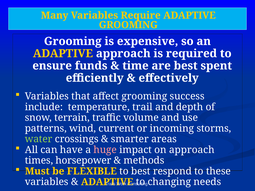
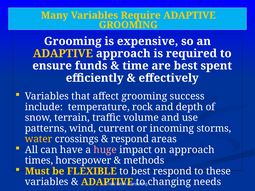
trail: trail -> rock (143, 107)
water colour: light green -> yellow (39, 139)
smarter: smarter -> respond (130, 139)
